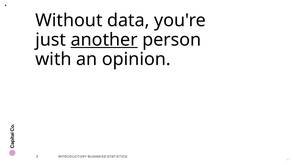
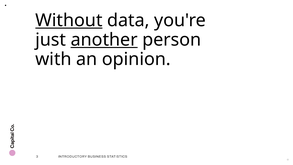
Without underline: none -> present (69, 20)
